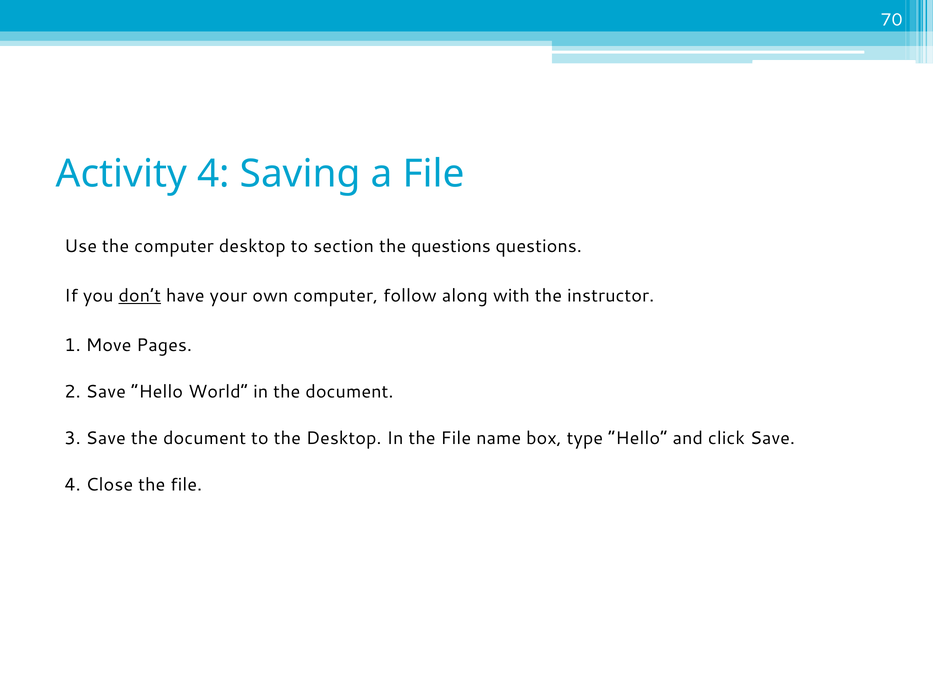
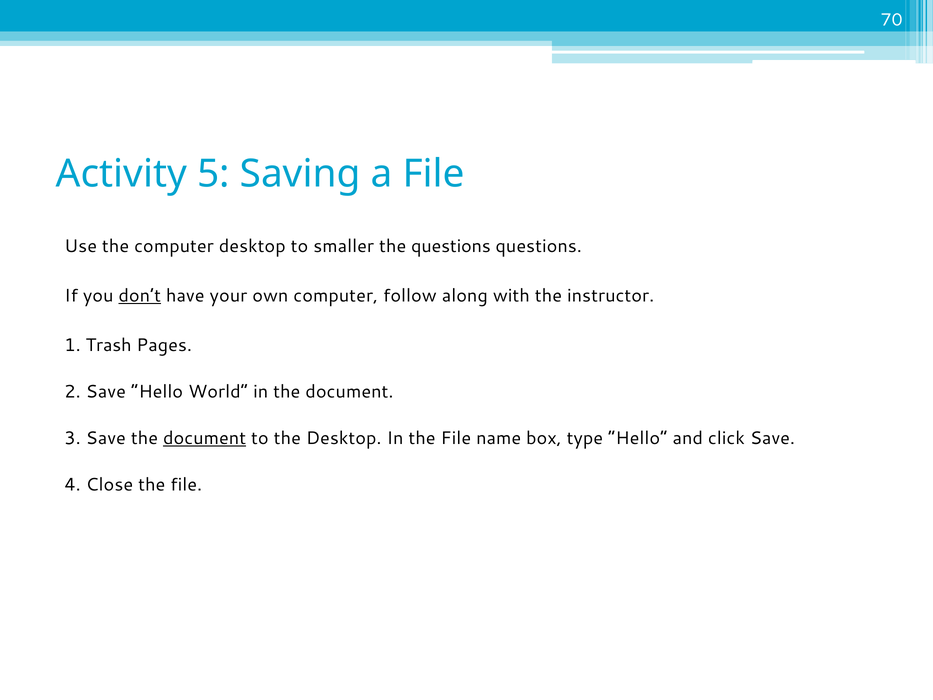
Activity 4: 4 -> 5 (213, 174)
section: section -> smaller (344, 246)
Move: Move -> Trash (109, 345)
document underline: none -> present (205, 438)
